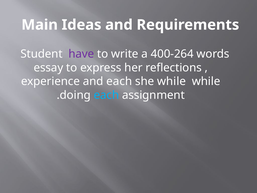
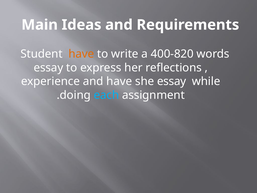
have colour: purple -> orange (81, 54)
400-264: 400-264 -> 400-820 (172, 54)
and each: each -> have (119, 81)
she while: while -> essay (172, 81)
